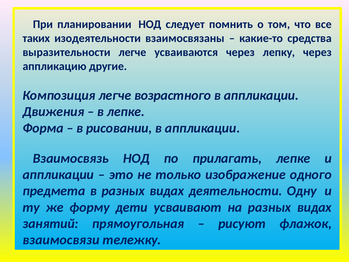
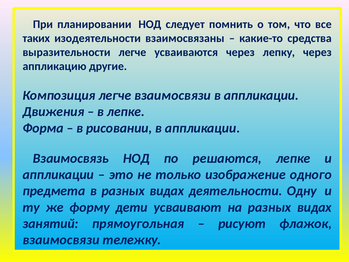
легче возрастного: возрастного -> взаимосвязи (173, 95)
прилагать: прилагать -> решаются (227, 158)
